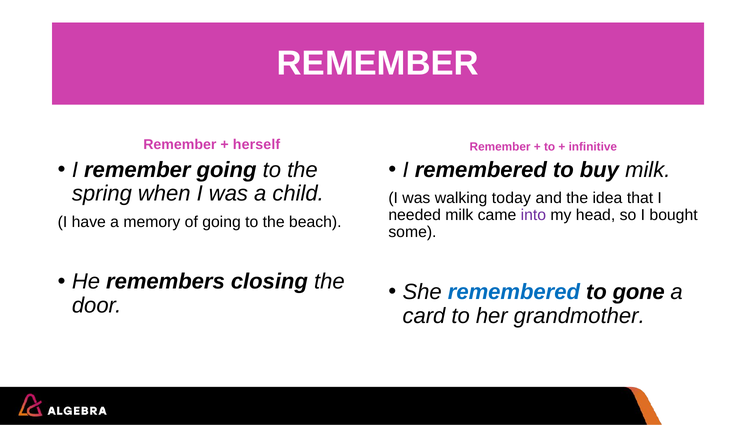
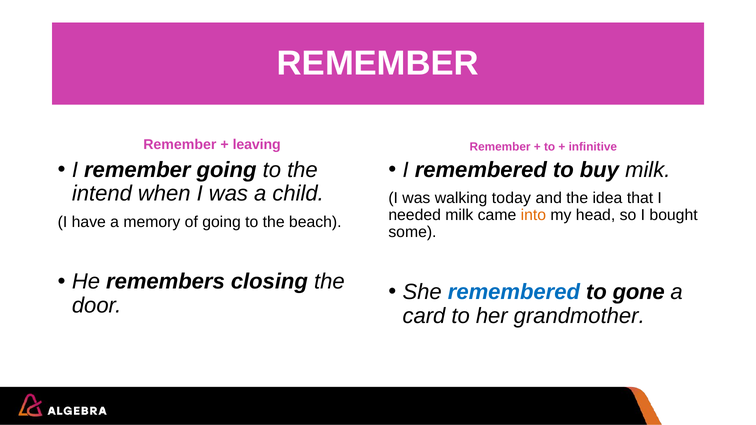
herself: herself -> leaving (257, 145)
spring: spring -> intend (102, 194)
into colour: purple -> orange (533, 215)
